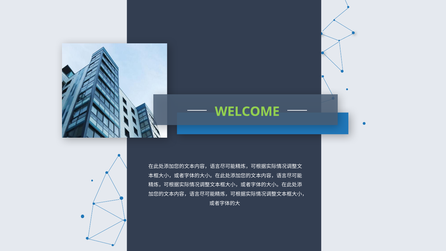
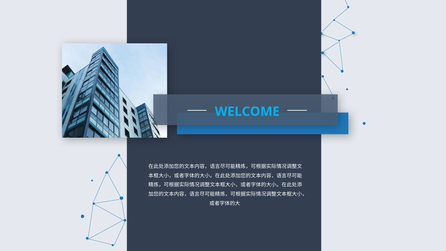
WELCOME colour: light green -> light blue (247, 112)
